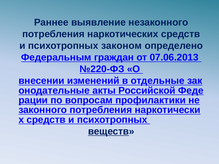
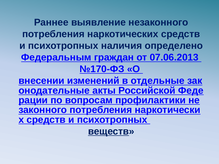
законом: законом -> наличия (122, 46)
№220-ФЗ: №220-ФЗ -> №170-ФЗ (102, 69)
